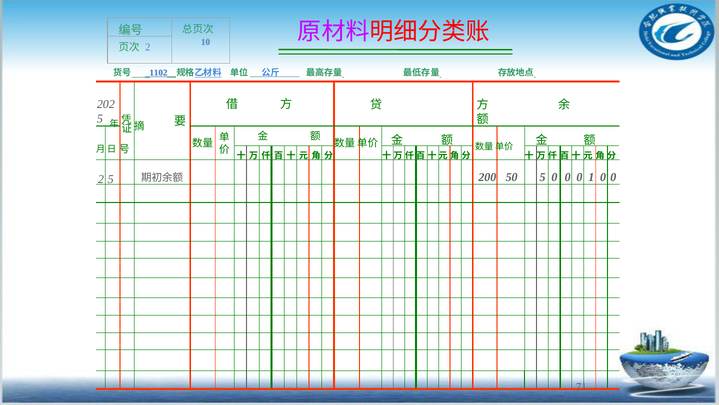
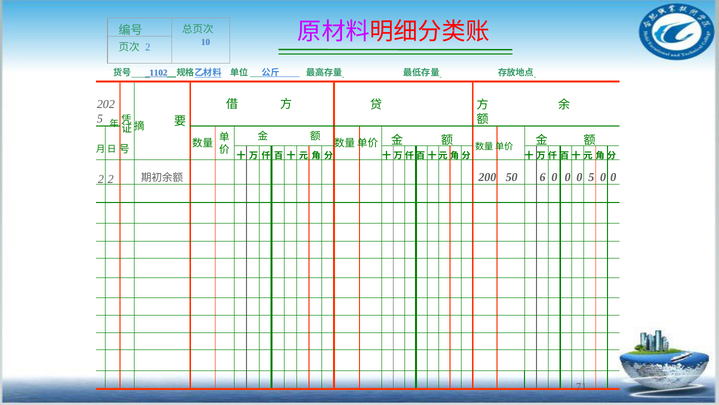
50 5: 5 -> 6 (543, 177)
0 1: 1 -> 5 (591, 177)
2 5: 5 -> 2 (111, 179)
